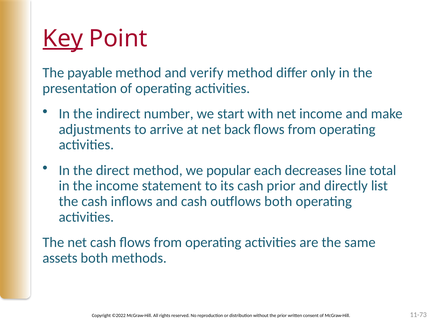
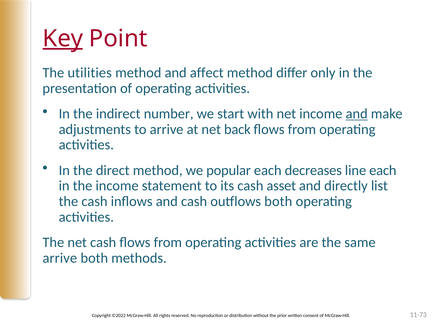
payable: payable -> utilities (90, 73)
verify: verify -> affect (207, 73)
and underline: none -> present (357, 114)
line total: total -> each (383, 170)
cash prior: prior -> asset (281, 186)
assets: assets -> arrive (60, 258)
